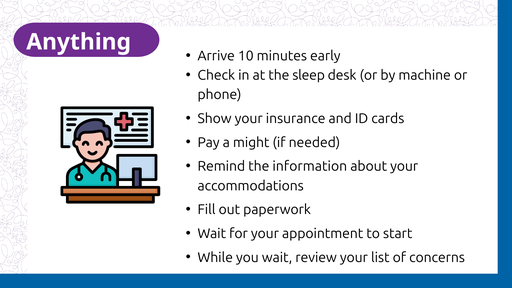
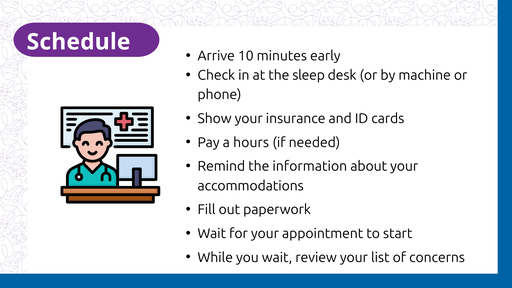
Anything: Anything -> Schedule (79, 42)
might: might -> hours (251, 143)
